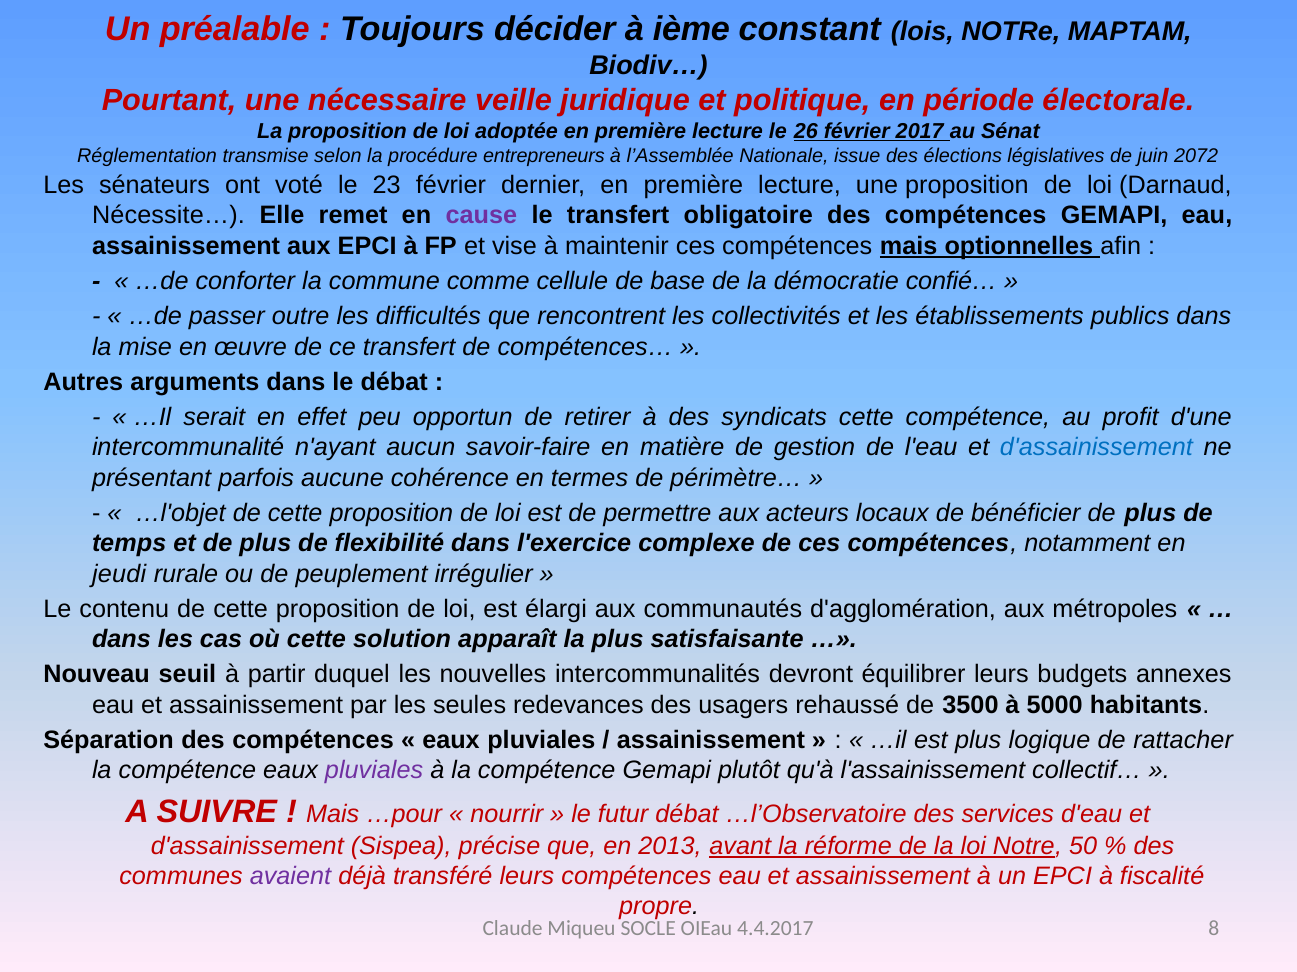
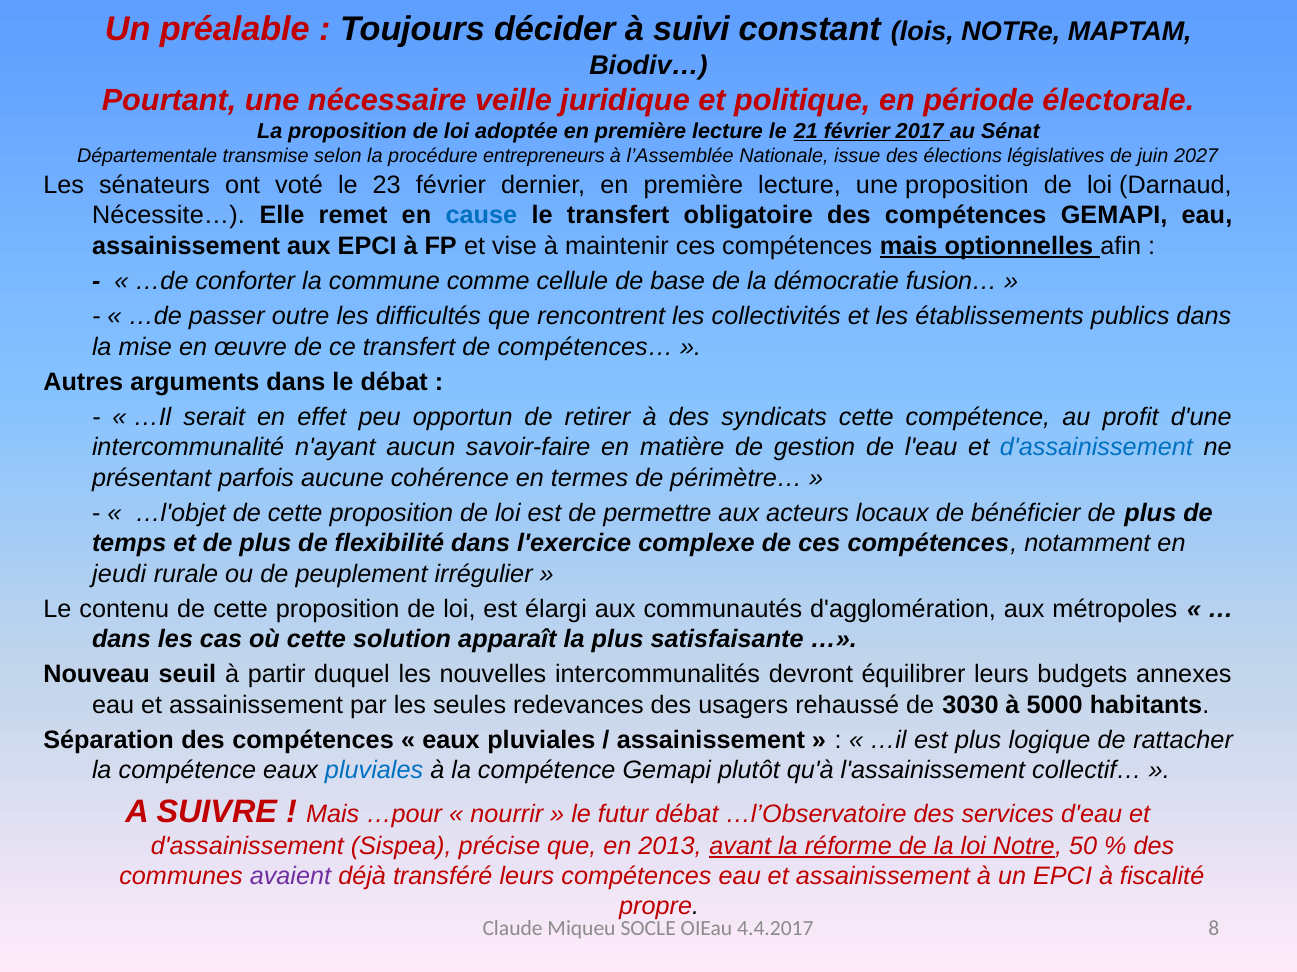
ième: ième -> suivi (691, 29)
26: 26 -> 21 (806, 131)
Réglementation: Réglementation -> Départementale (147, 156)
2072: 2072 -> 2027 (1196, 156)
cause colour: purple -> blue (481, 216)
confié…: confié… -> fusion… (951, 281)
3500: 3500 -> 3030 (970, 705)
pluviales colour: purple -> blue (374, 771)
